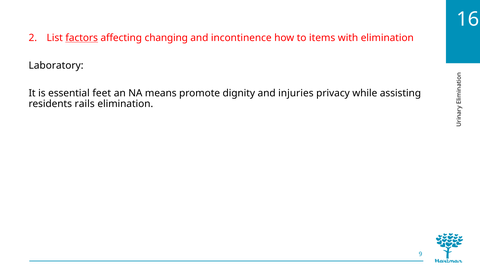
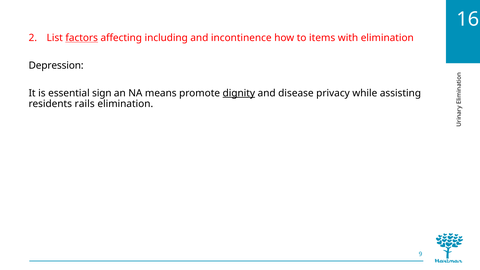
changing: changing -> including (166, 38)
Laboratory: Laboratory -> Depression (56, 65)
feet: feet -> sign (102, 93)
dignity underline: none -> present (239, 93)
injuries: injuries -> disease (296, 93)
